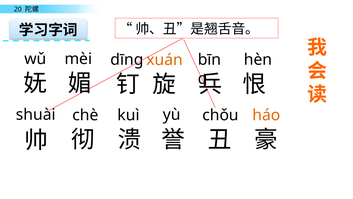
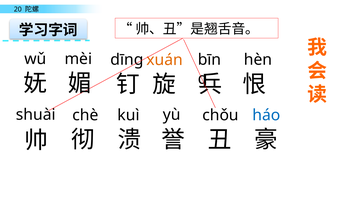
háo colour: orange -> blue (266, 115)
